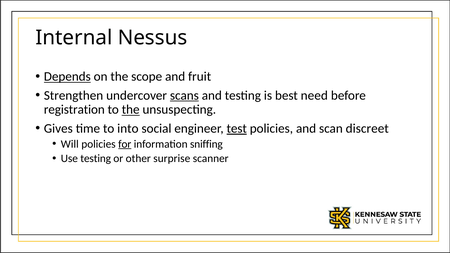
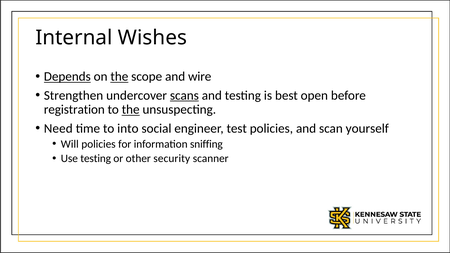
Nessus: Nessus -> Wishes (152, 38)
the underline: none -> present (119, 77)
fruit: fruit -> wire (200, 77)
need: need -> open (314, 96)
Gives: Gives -> Need (58, 129)
test underline: present -> none (237, 129)
discreet: discreet -> yourself (367, 129)
for underline: present -> none (125, 144)
surprise: surprise -> security (172, 159)
